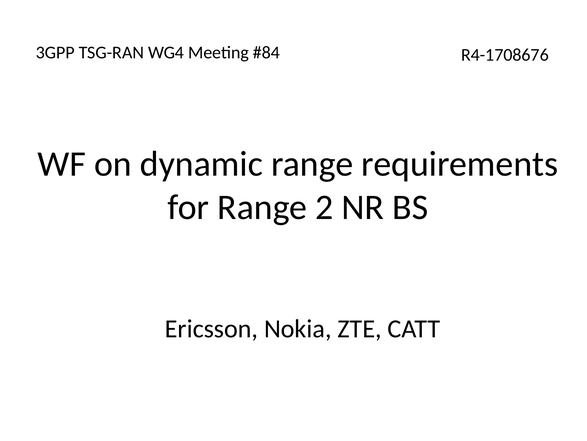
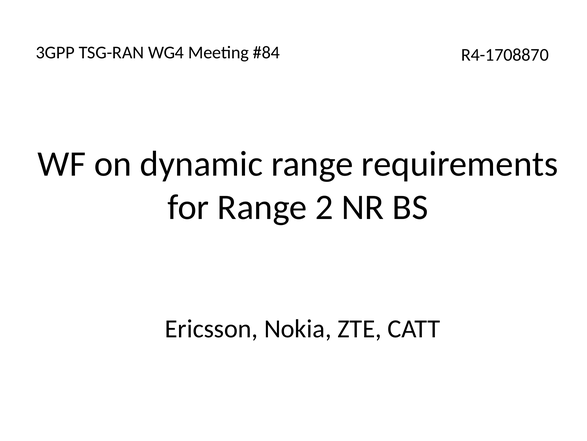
R4-1708676: R4-1708676 -> R4-1708870 (505, 55)
